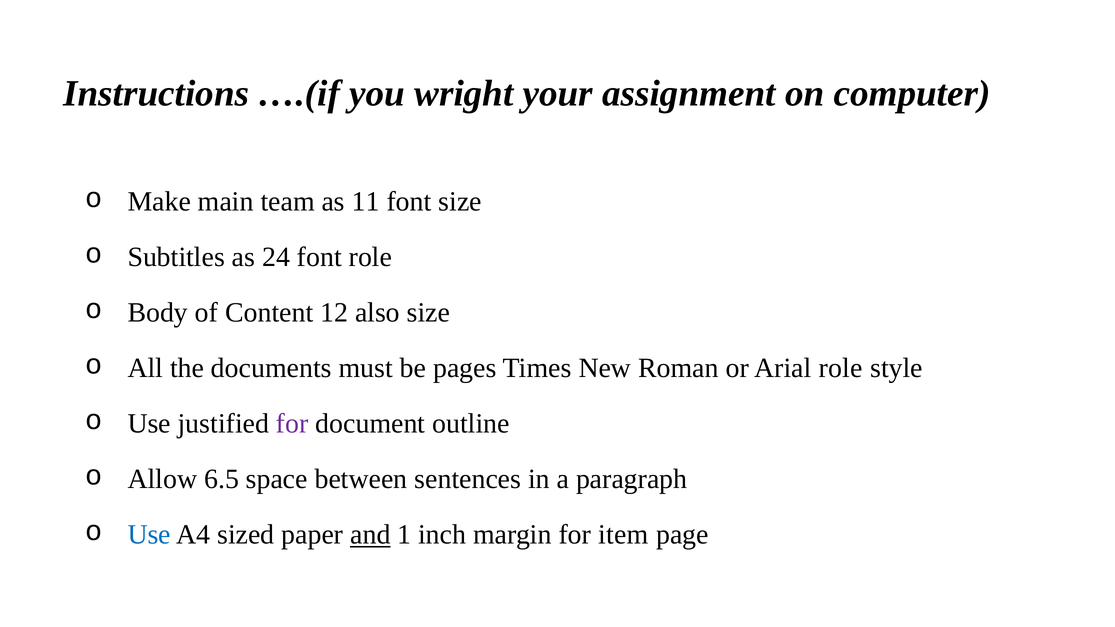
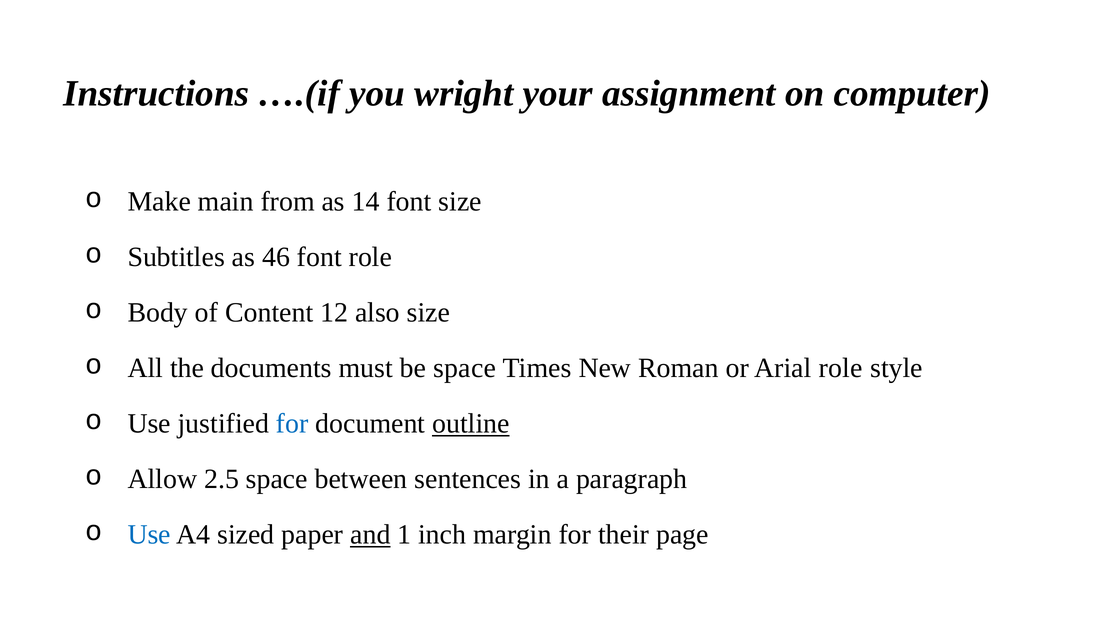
team: team -> from (288, 202)
11: 11 -> 14 (366, 202)
24: 24 -> 46 (276, 257)
be pages: pages -> space (465, 368)
for colour: purple -> blue (292, 424)
outline underline: none -> present (471, 424)
6.5: 6.5 -> 2.5 (222, 479)
item: item -> their (624, 535)
